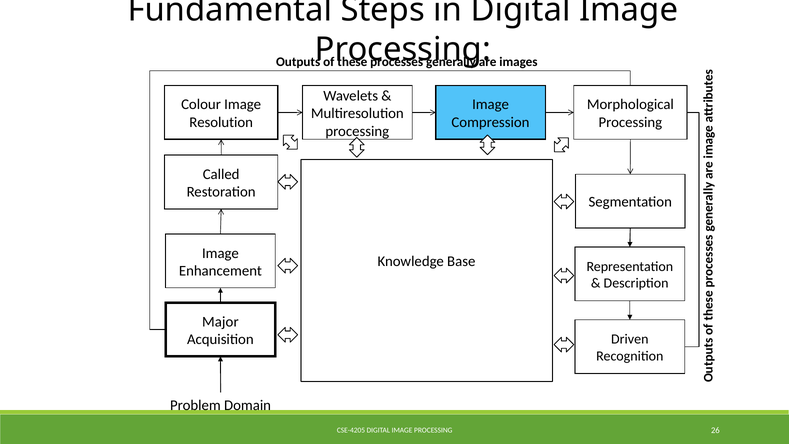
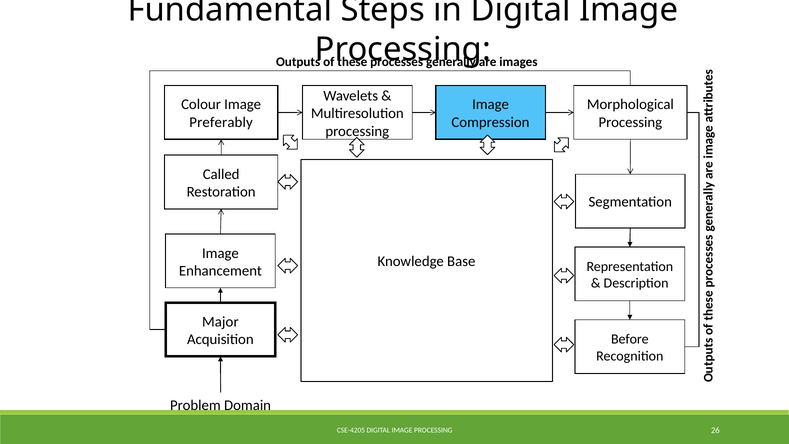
Resolution: Resolution -> Preferably (221, 122)
Driven: Driven -> Before (630, 339)
